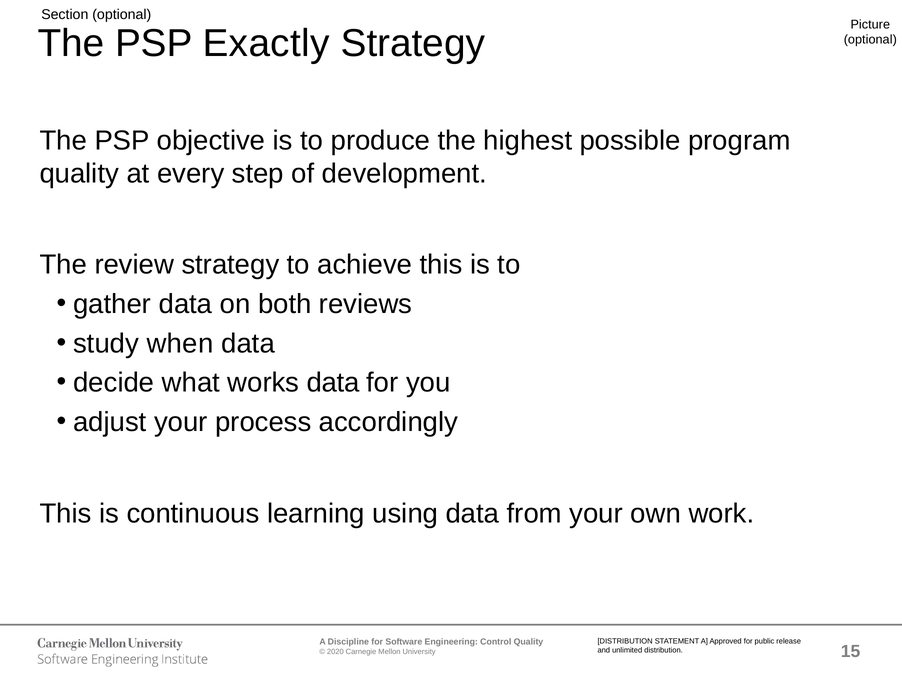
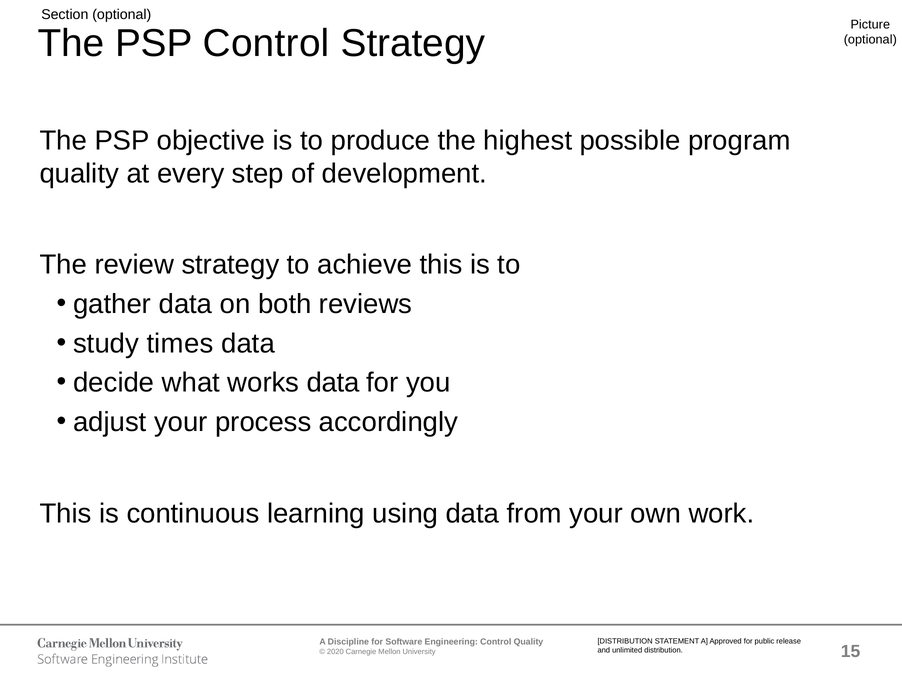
PSP Exactly: Exactly -> Control (266, 43)
when: when -> times (180, 343)
